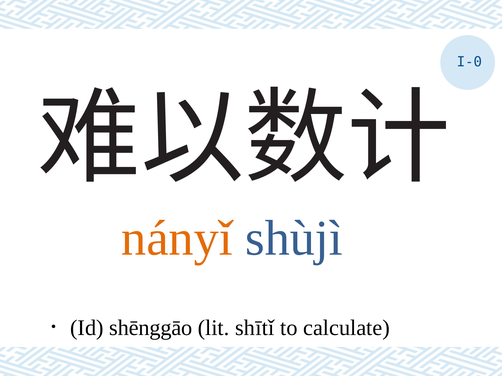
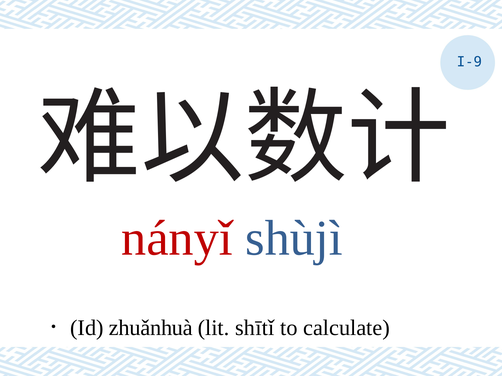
I-0: I-0 -> I-9 (469, 62)
nányǐ colour: orange -> red (177, 239)
shēnggāo: shēnggāo -> zhuǎnhuà (151, 328)
